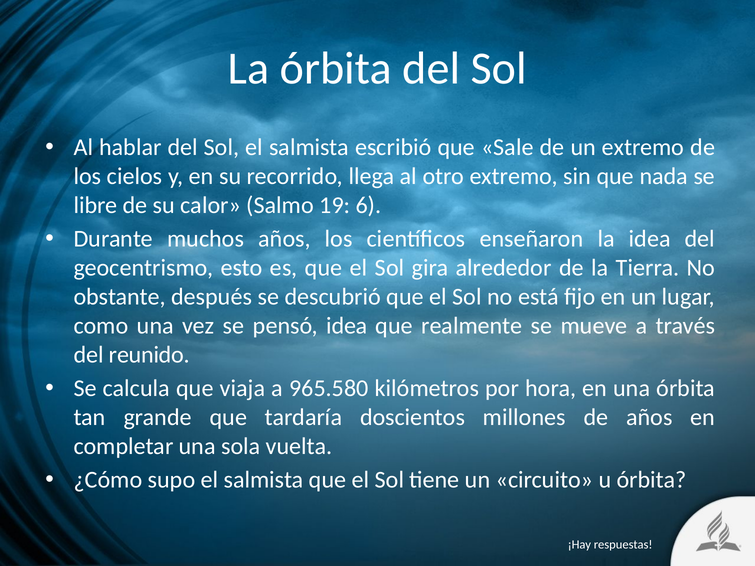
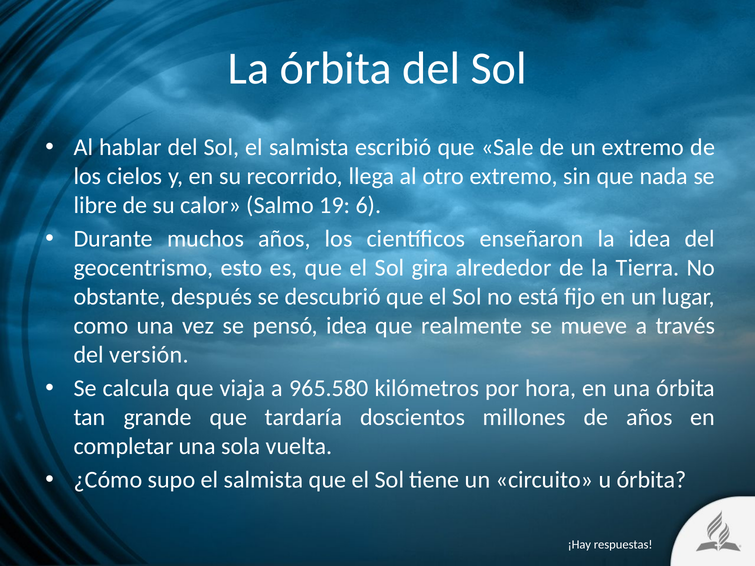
reunido: reunido -> versión (149, 355)
